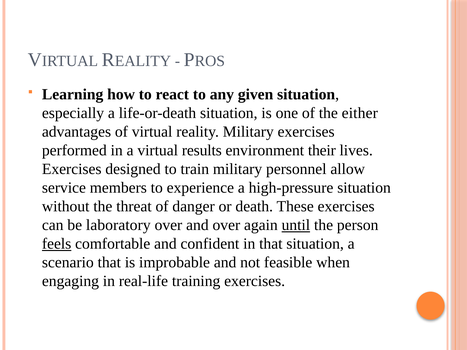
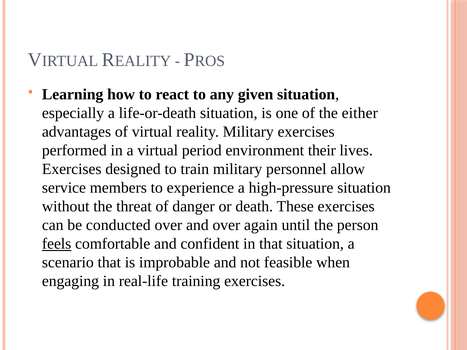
results: results -> period (202, 150)
laboratory: laboratory -> conducted (118, 225)
until underline: present -> none (296, 225)
